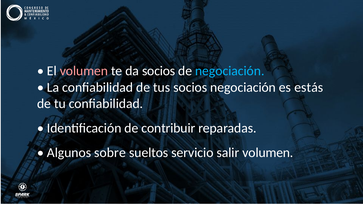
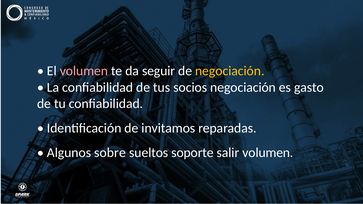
da socios: socios -> seguir (159, 71)
negociación colour: light blue -> yellow (230, 71)
estás: estás -> gasto (309, 87)
contribuir: contribuir -> invitamos (168, 128)
servicio: servicio -> soporte (192, 153)
